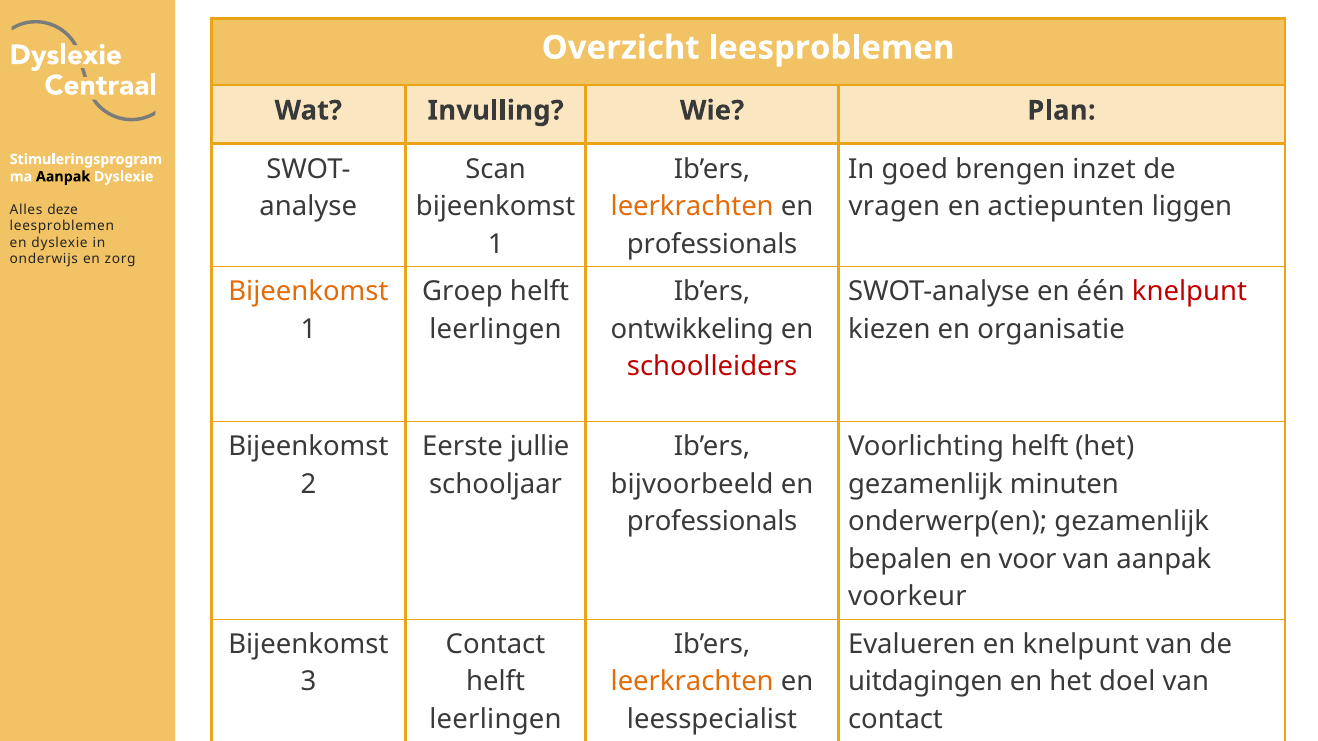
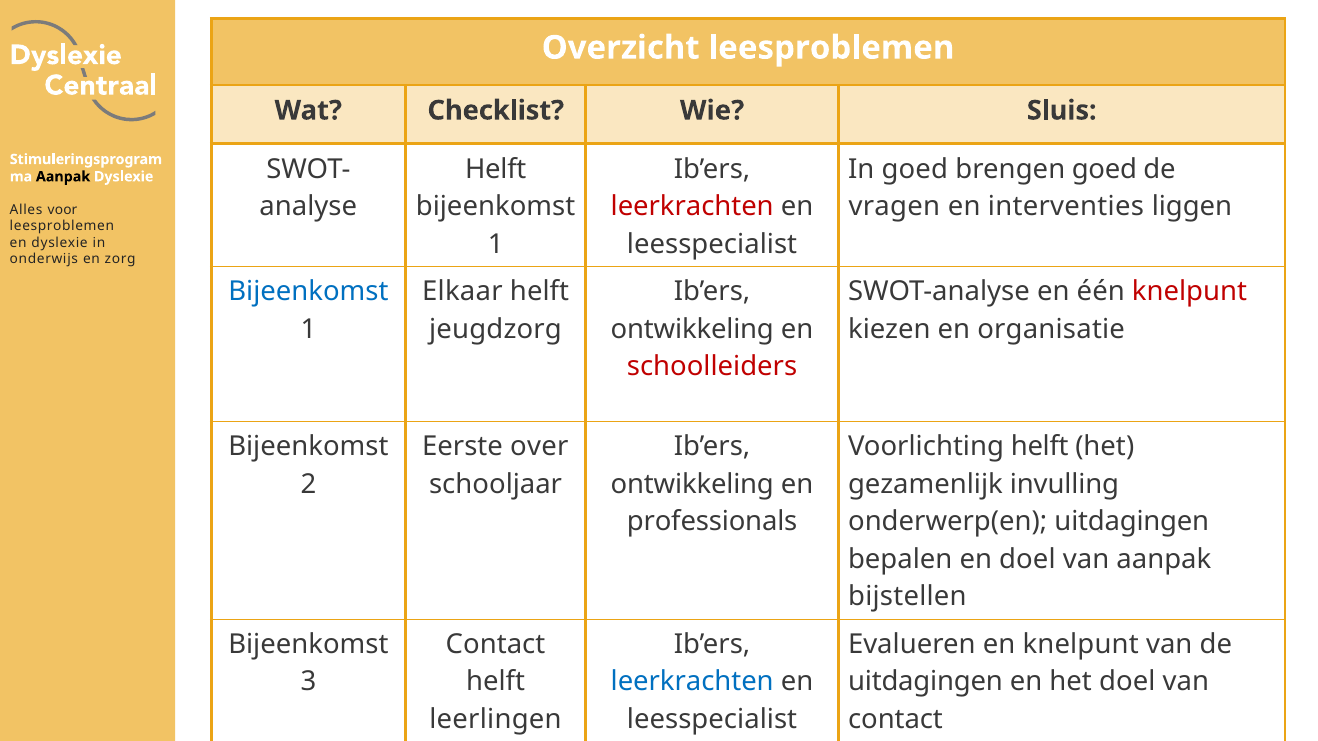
Invulling: Invulling -> Checklist (496, 111)
Plan: Plan -> Sluis (1062, 111)
Scan: Scan -> Helft (496, 169)
brengen inzet: inzet -> goed (1104, 169)
leerkrachten colour: orange -> red (692, 207)
actiepunten: actiepunten -> interventies (1066, 207)
deze: deze -> voor (63, 210)
professionals: professionals -> leesspecialist (712, 244)
Bijeenkomst colour: orange -> blue (308, 292)
Groep: Groep -> Elkaar (462, 292)
leerlingen: leerlingen -> jeugdzorg (496, 329)
jullie: jullie -> over (539, 447)
bijvoorbeeld: bijvoorbeeld -> ontwikkeling (692, 484)
minuten: minuten -> invulling (1064, 484)
onderwerp(en gezamenlijk: gezamenlijk -> uitdagingen (1132, 522)
en voor: voor -> doel (1027, 559)
voorkeur: voorkeur -> bijstellen (907, 597)
leerkrachten colour: orange -> blue (692, 682)
